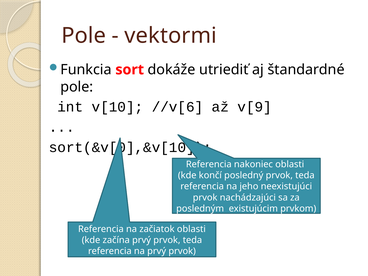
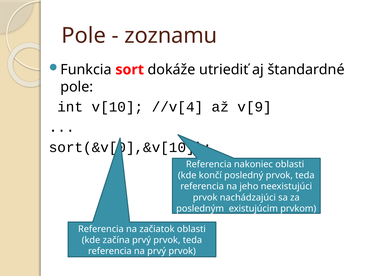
vektormi: vektormi -> zoznamu (171, 36)
//v[6: //v[6 -> //v[4 (177, 107)
